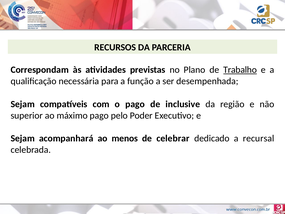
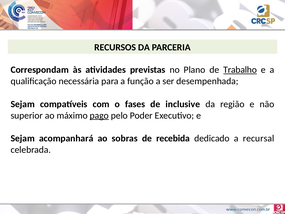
o pago: pago -> fases (135, 104)
pago underline: none -> present (99, 115)
menos: menos -> sobras (125, 138)
celebrar: celebrar -> recebida (173, 138)
